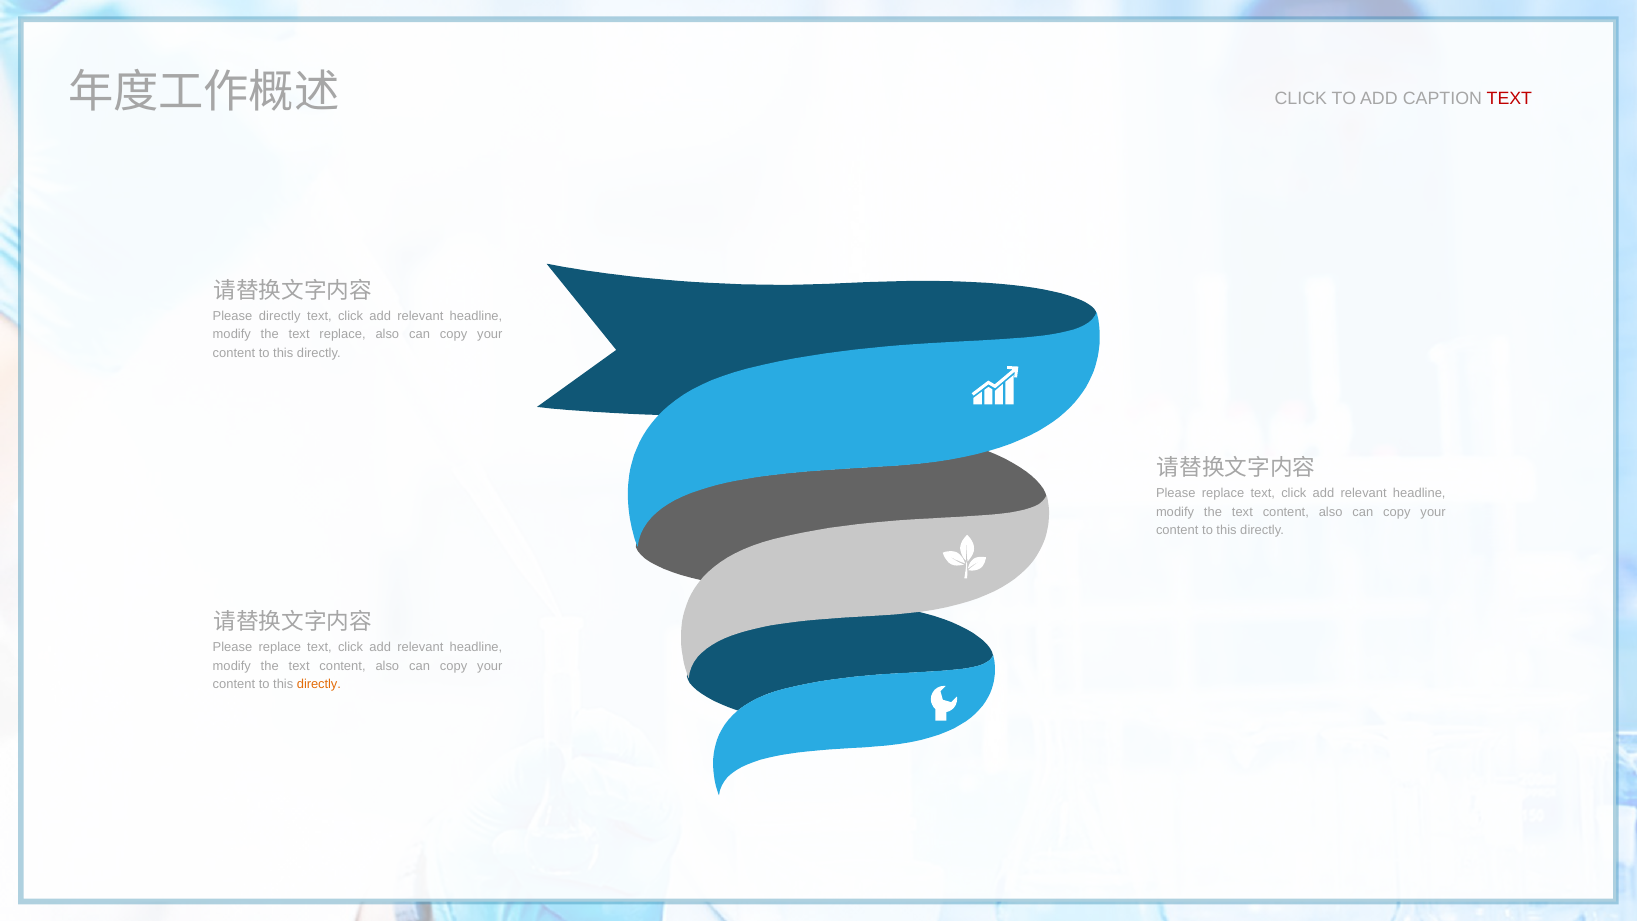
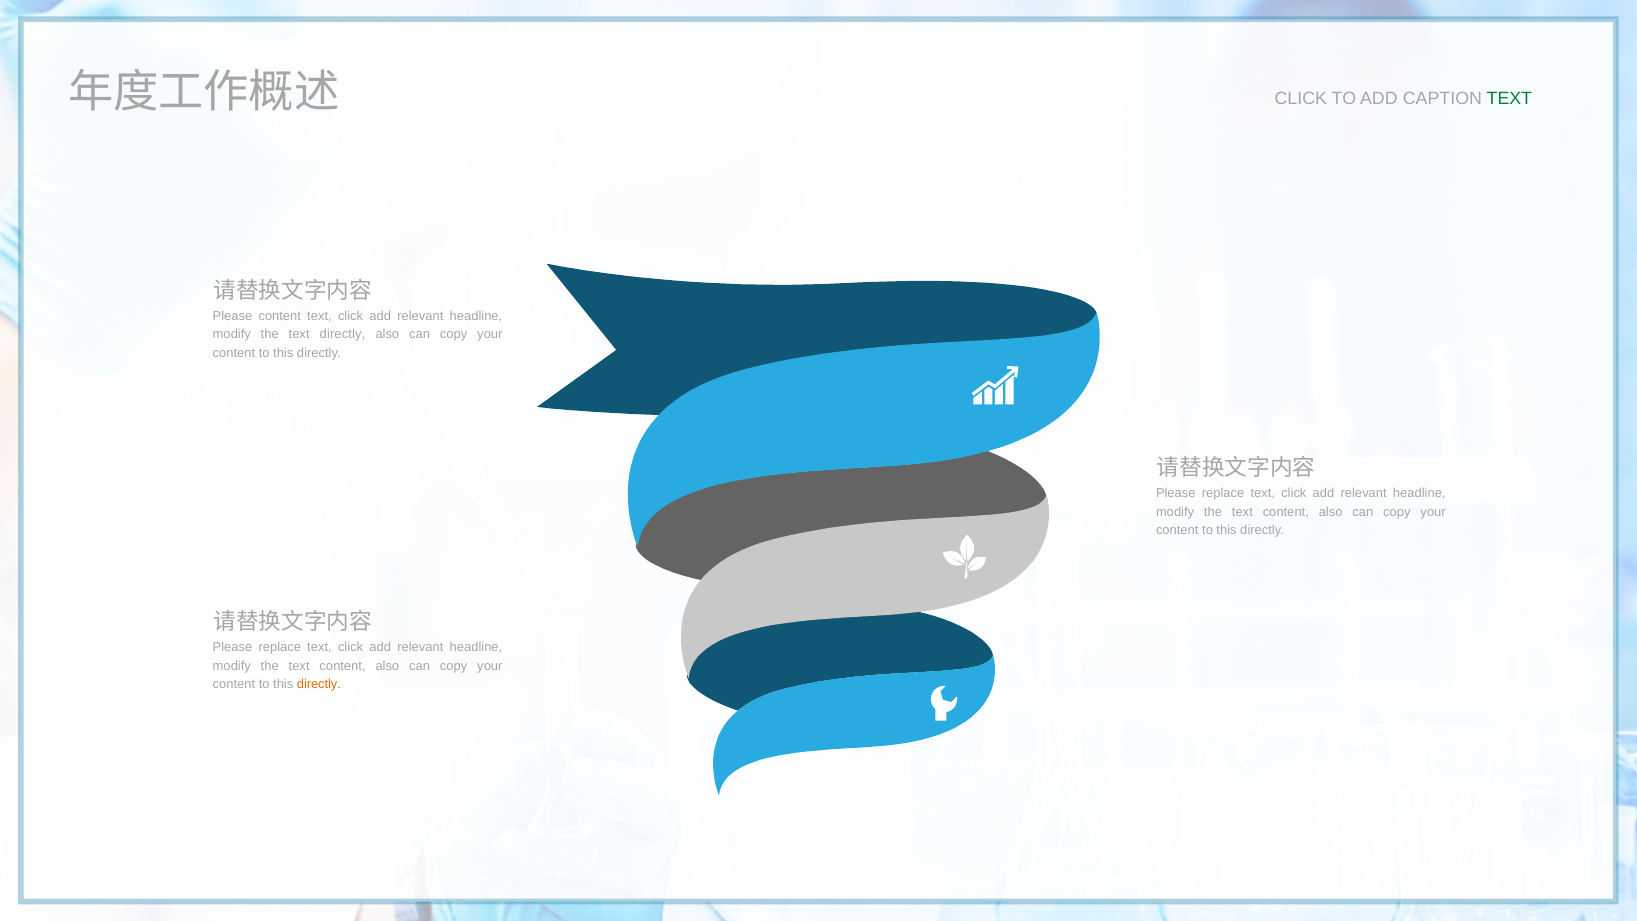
TEXT colour: red -> green (1509, 99)
Please directly: directly -> content (280, 316)
text replace: replace -> directly (343, 334)
